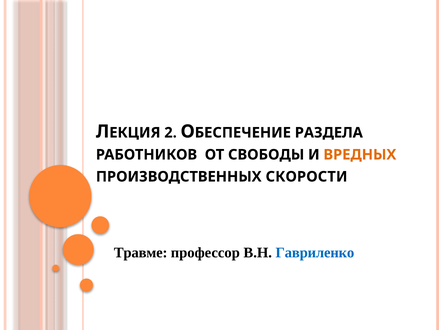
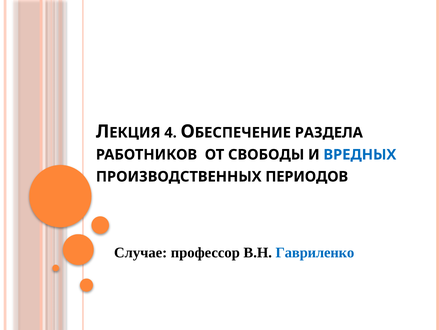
2: 2 -> 4 (171, 132)
ВРЕДНЫХ colour: orange -> blue (360, 154)
СКОРОСТИ: СКОРОСТИ -> ПЕРИОДОВ (307, 176)
Травме: Травме -> Случае (141, 252)
